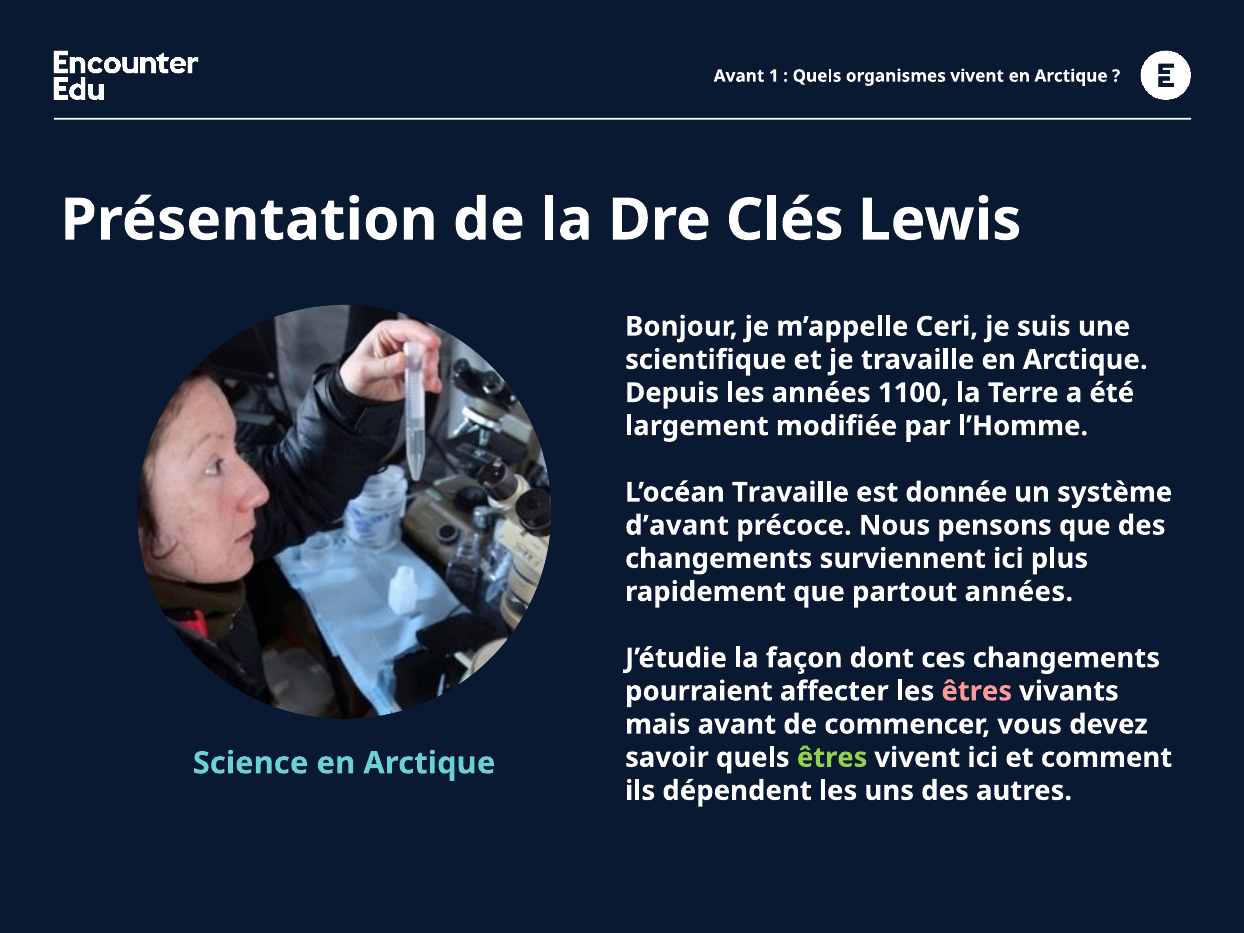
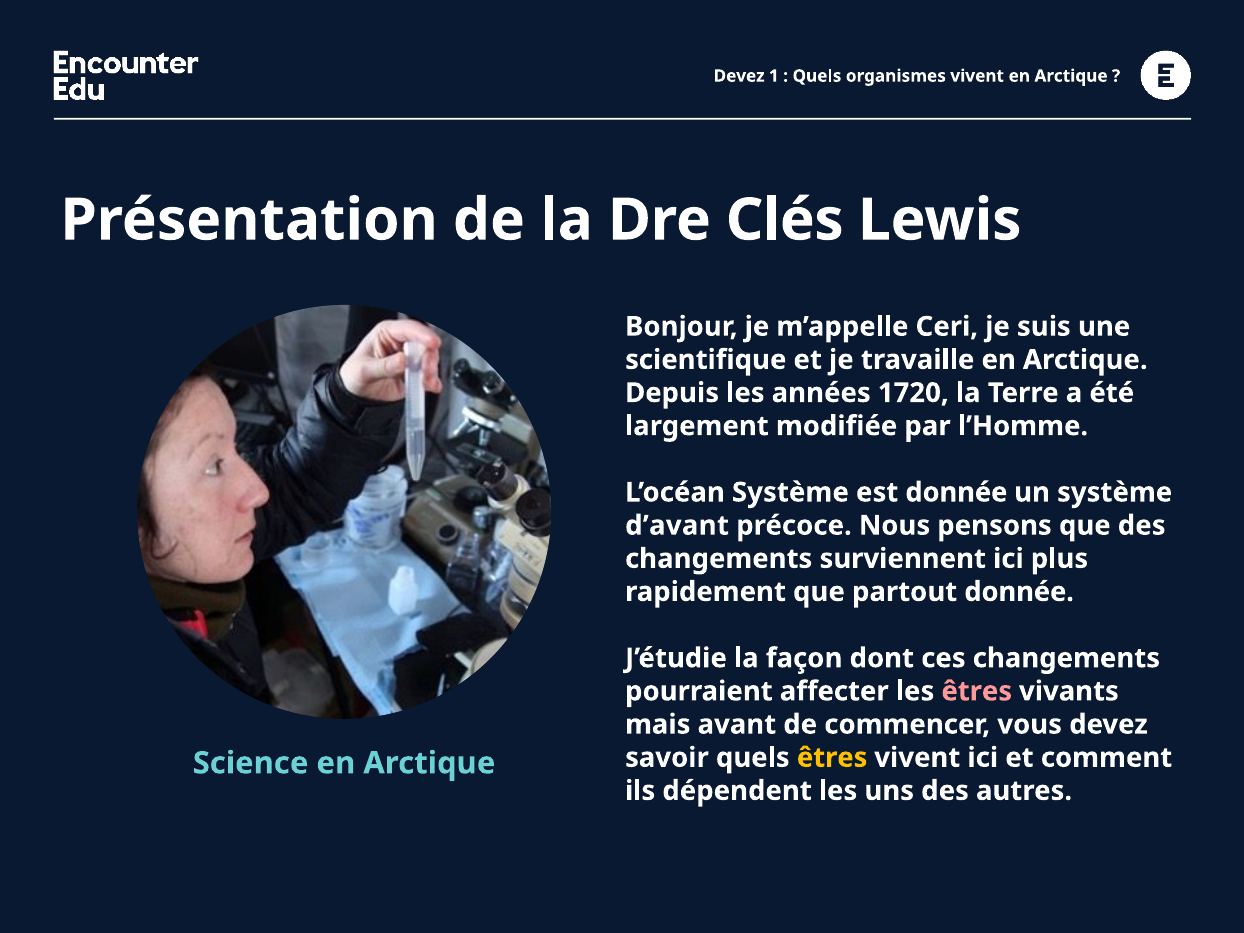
Avant: Avant -> Devez (739, 76)
1100: 1100 -> 1720 (913, 393)
L’océan Travaille: Travaille -> Système (790, 492)
partout années: années -> donnée (1019, 592)
êtres colour: light green -> yellow (832, 758)
